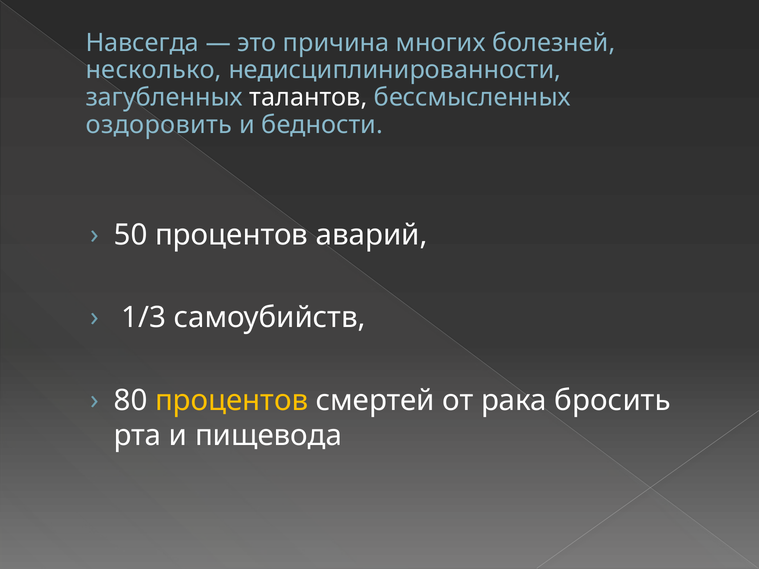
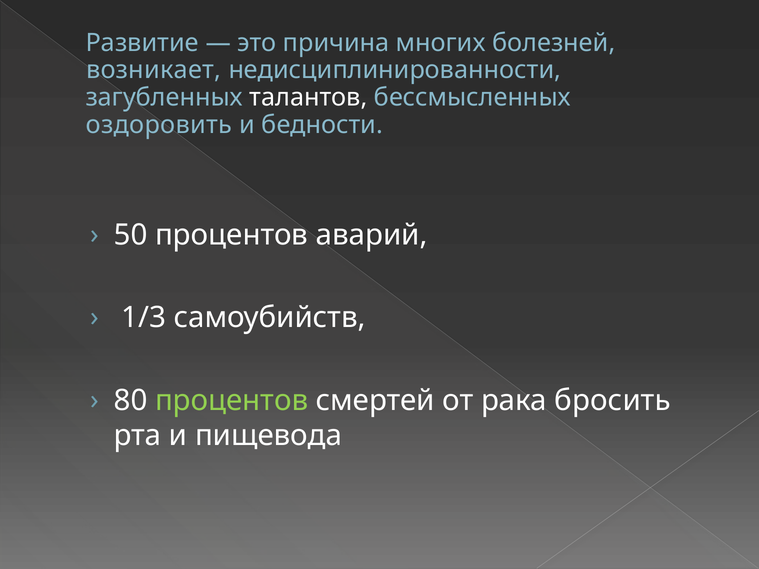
Навсегда: Навсегда -> Развитие (142, 43)
несколько: несколько -> возникает (154, 70)
процентов colour: yellow -> light green (232, 400)
